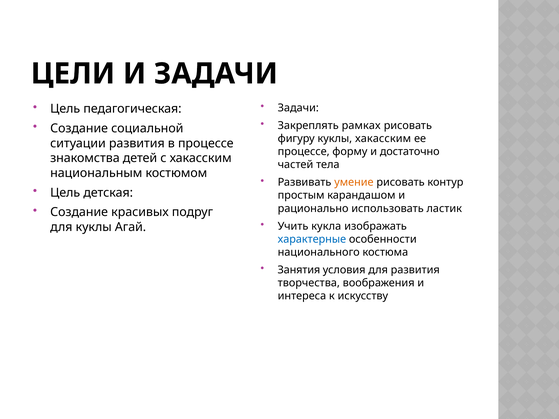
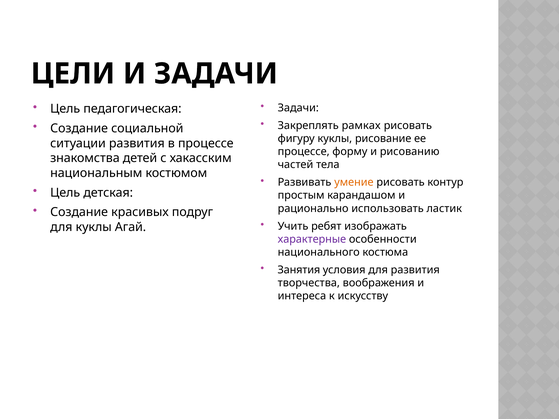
куклы хакасским: хакасским -> рисование (383, 139)
достаточно: достаточно -> рисованию (410, 152)
кукла: кукла -> ребят (326, 226)
характерные colour: blue -> purple (312, 239)
